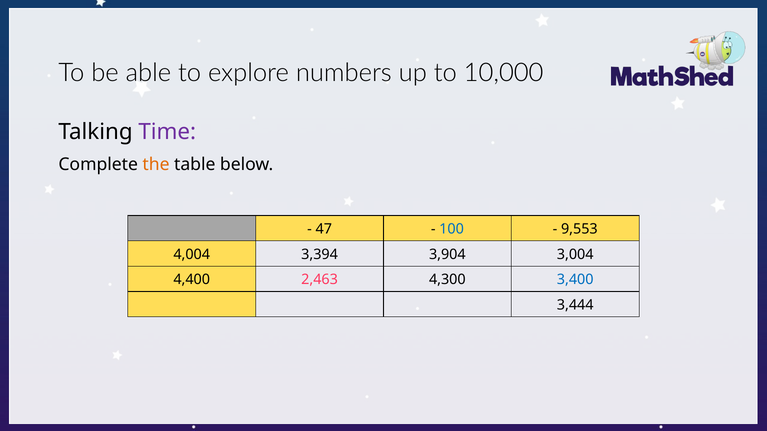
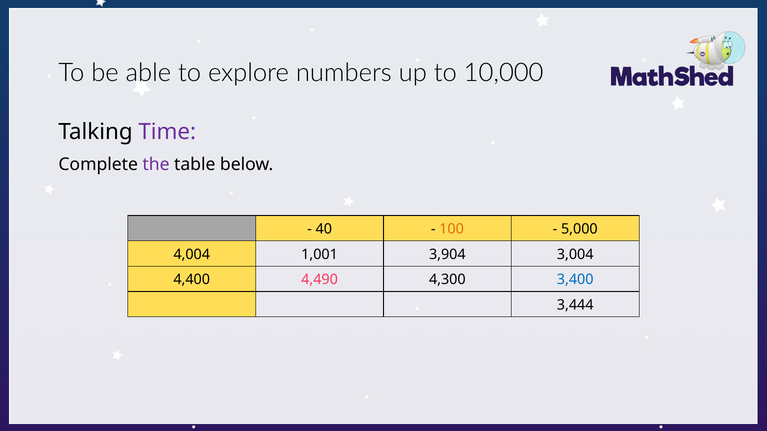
the colour: orange -> purple (156, 165)
47: 47 -> 40 (324, 229)
100 colour: blue -> orange (452, 229)
9,553: 9,553 -> 5,000 (579, 229)
3,394: 3,394 -> 1,001 (320, 255)
2,463: 2,463 -> 4,490 (320, 280)
